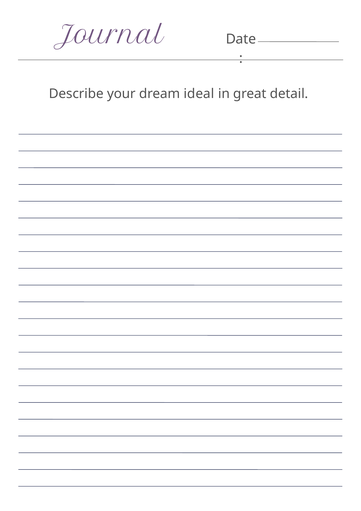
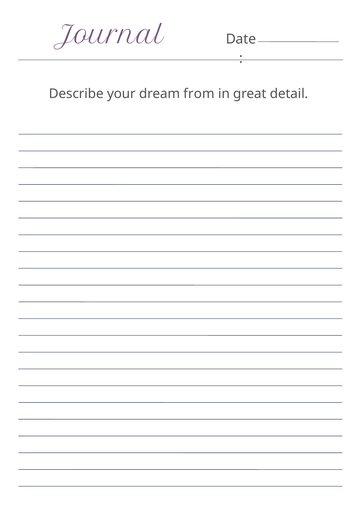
ideal: ideal -> from (199, 94)
